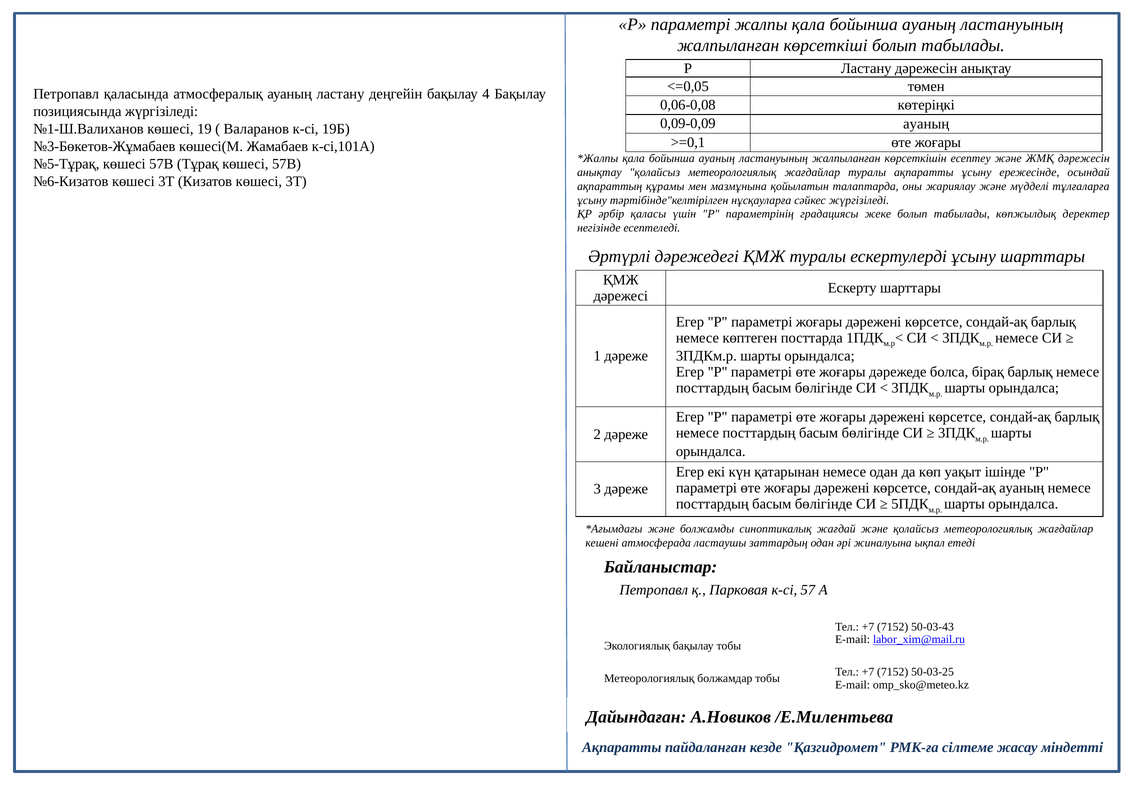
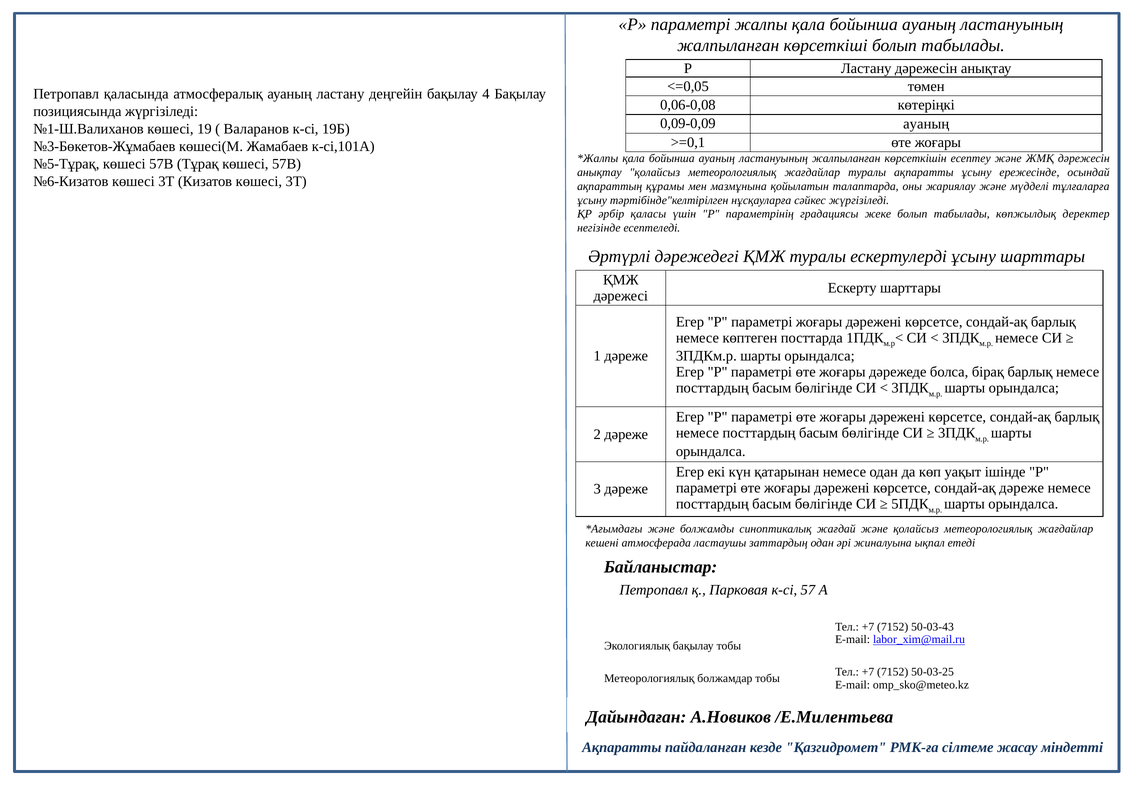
сондай-ақ ауаның: ауаның -> дәреже (1022, 488)
